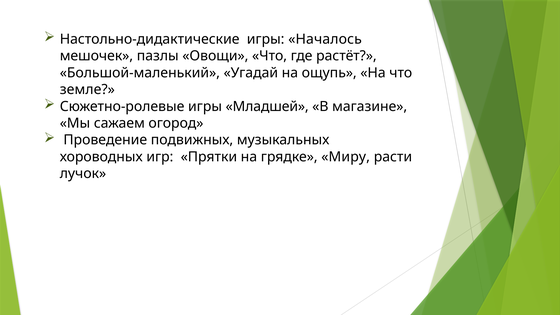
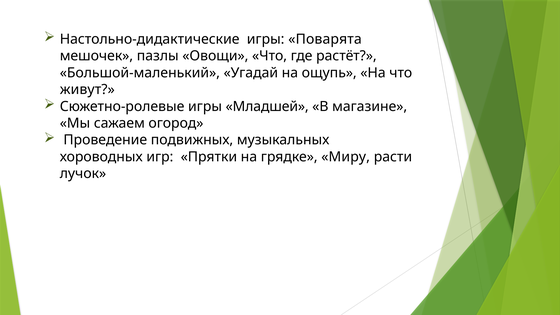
Началось: Началось -> Поварята (325, 39)
земле: земле -> живут (87, 90)
